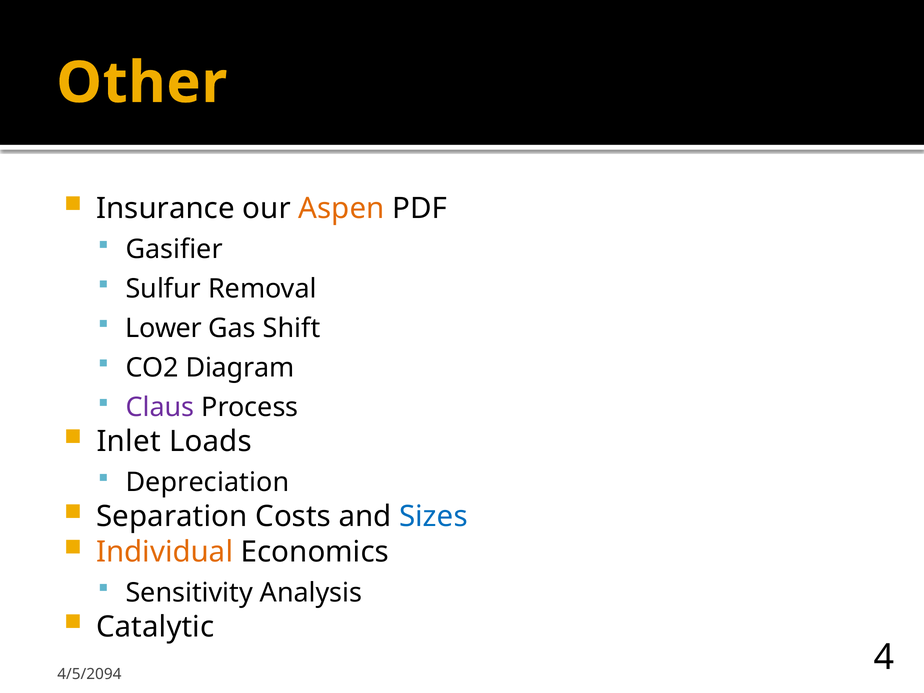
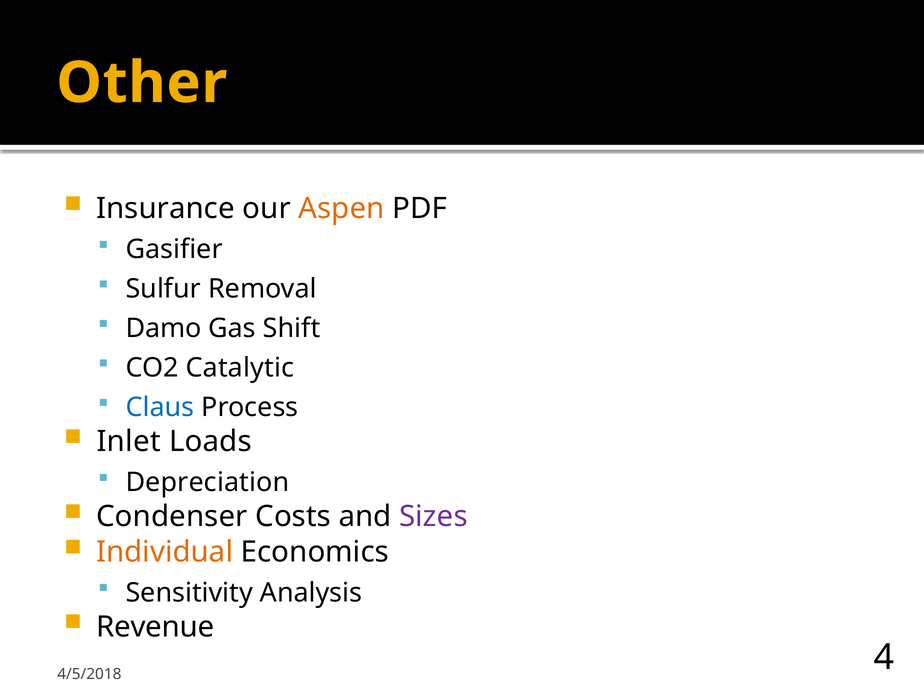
Lower: Lower -> Damo (164, 328)
Diagram: Diagram -> Catalytic (240, 368)
Claus colour: purple -> blue (160, 407)
Separation: Separation -> Condenser (172, 516)
Sizes colour: blue -> purple (433, 516)
Catalytic: Catalytic -> Revenue (155, 627)
4/5/2094: 4/5/2094 -> 4/5/2018 (89, 674)
